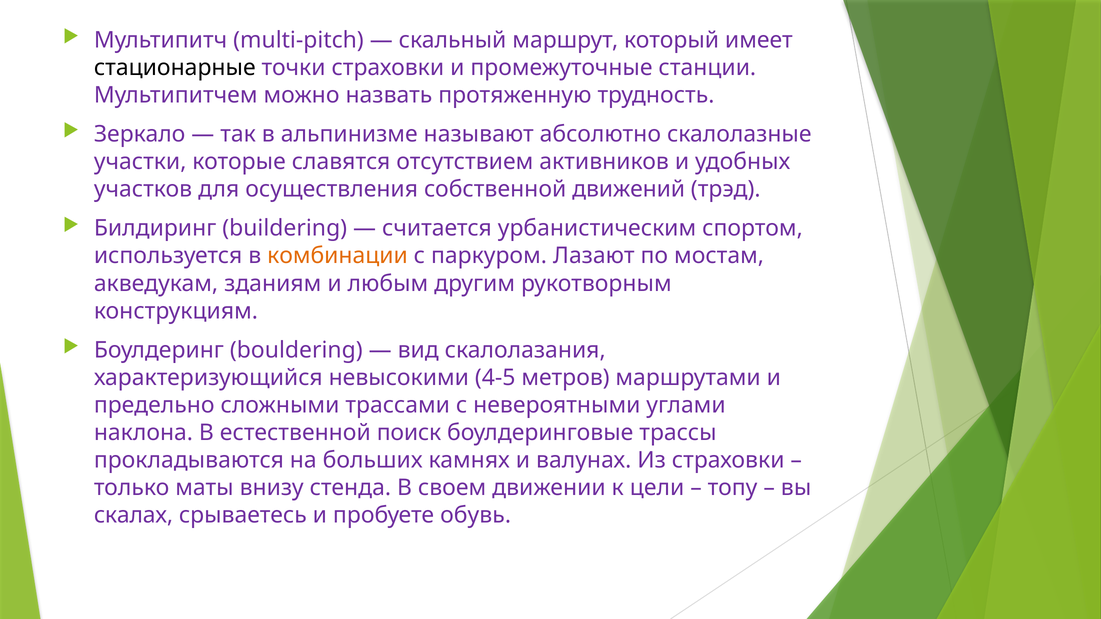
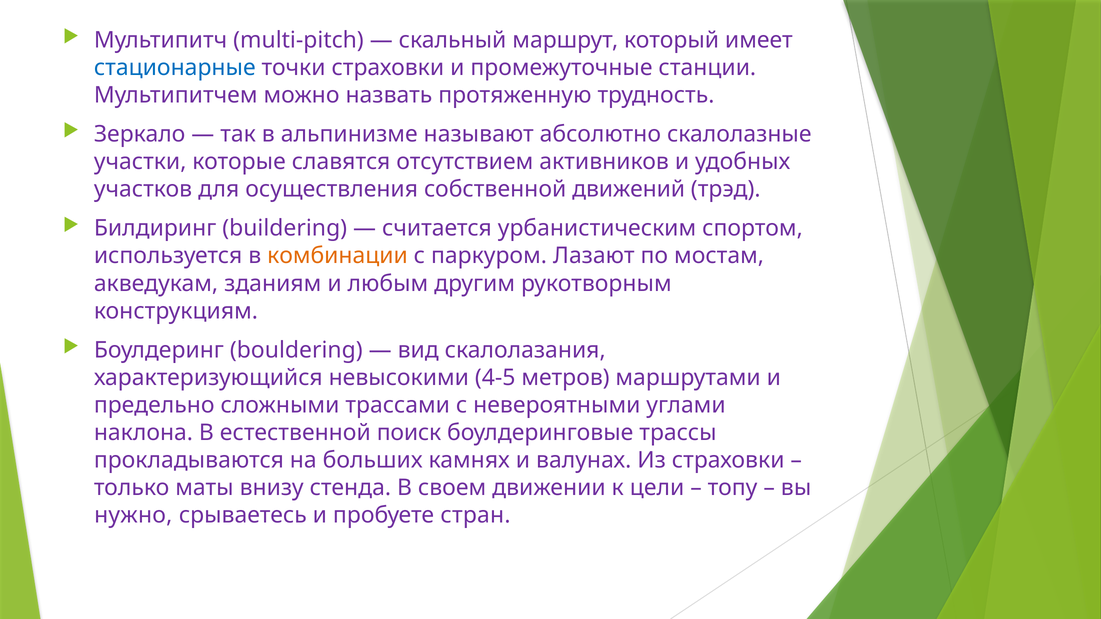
стационарные colour: black -> blue (175, 68)
скалах: скалах -> нужно (133, 516)
обувь: обувь -> стран (476, 516)
